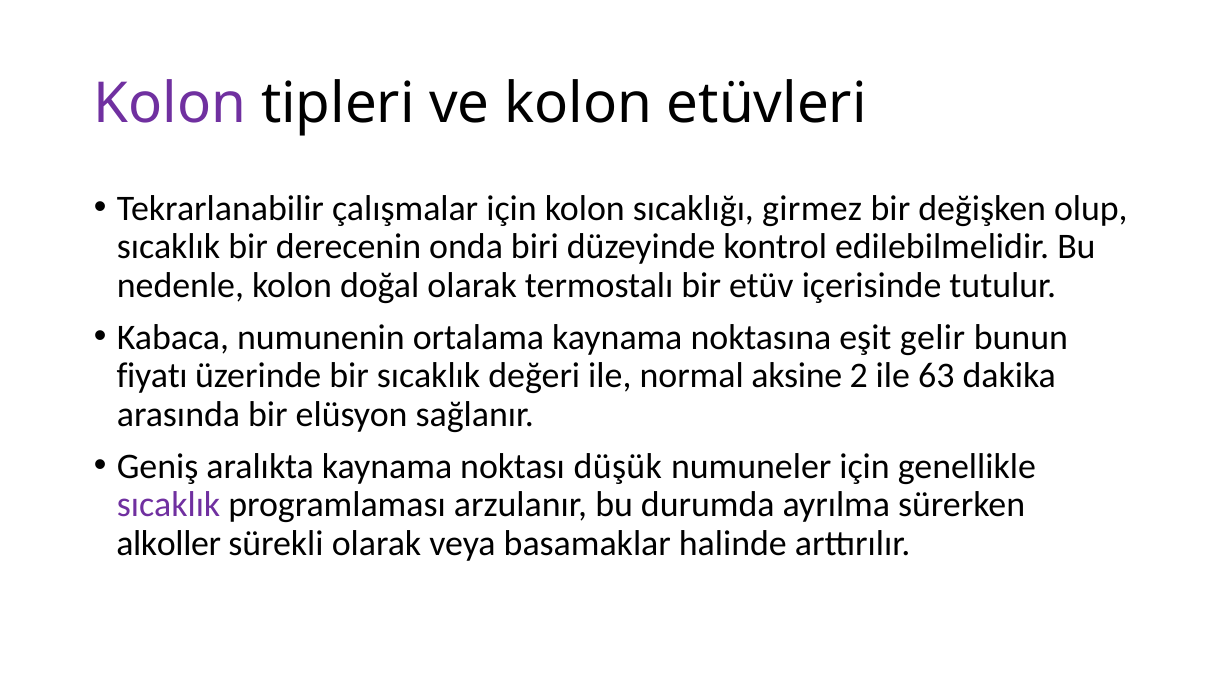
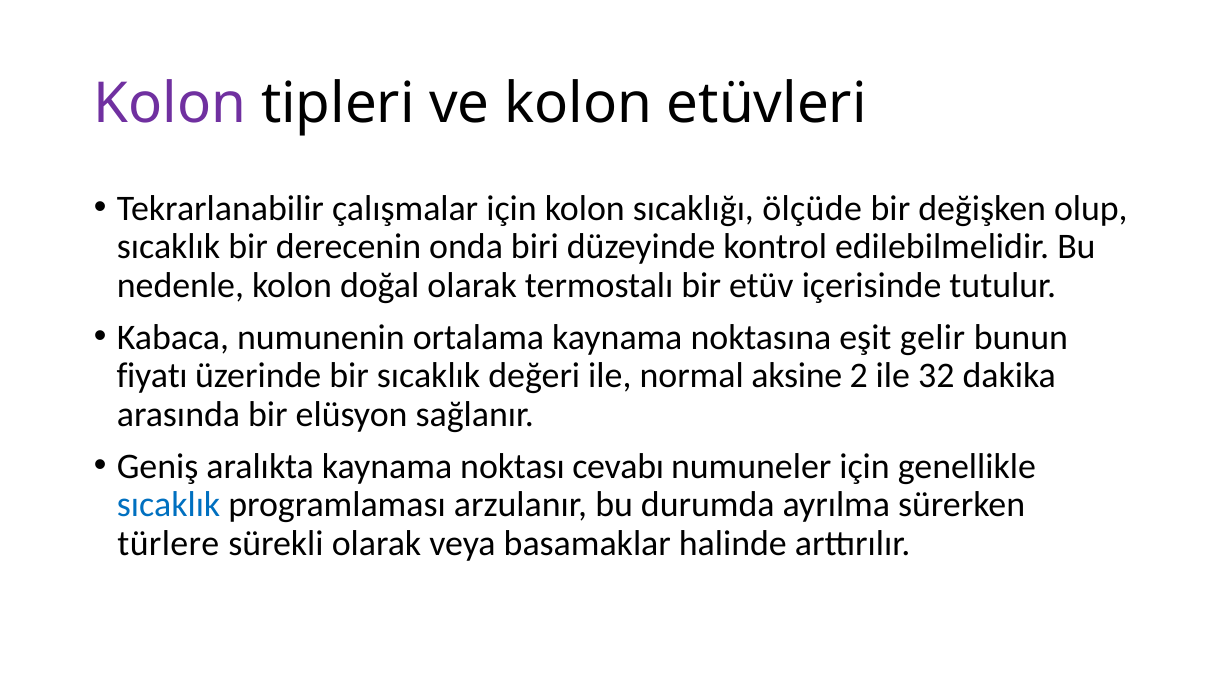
girmez: girmez -> ölçüde (812, 208)
63: 63 -> 32 (936, 376)
düşük: düşük -> cevabı (618, 466)
sıcaklık colour: purple -> blue (169, 505)
alkoller: alkoller -> türlere (168, 543)
